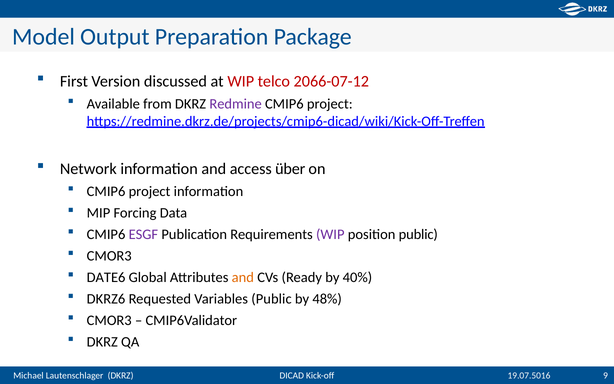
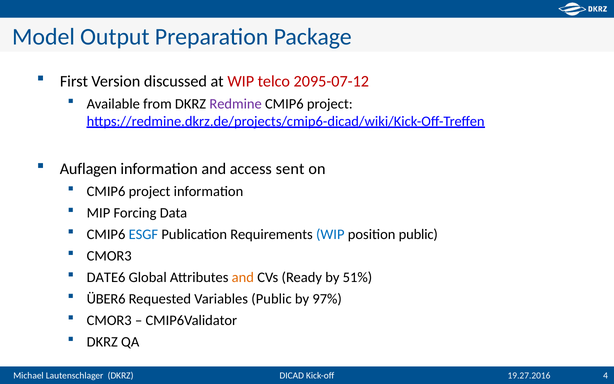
2066-07-12: 2066-07-12 -> 2095-07-12 (331, 81)
Network: Network -> Auflagen (88, 169)
über: über -> sent (290, 169)
ESGF colour: purple -> blue (143, 234)
WIP colour: purple -> blue (330, 234)
40%: 40% -> 51% (357, 277)
DKRZ6: DKRZ6 -> ÜBER6 (106, 299)
48%: 48% -> 97% (327, 299)
19.07.5016: 19.07.5016 -> 19.27.2016 (529, 376)
9: 9 -> 4 (606, 375)
